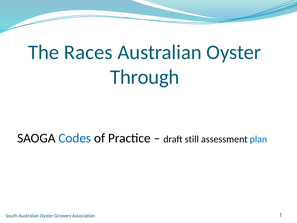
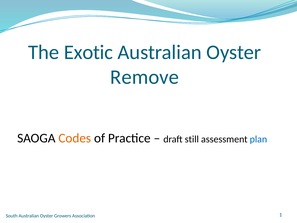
Races: Races -> Exotic (88, 52)
Through: Through -> Remove (145, 77)
Codes colour: blue -> orange (75, 138)
